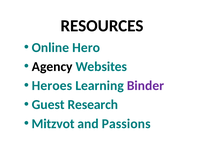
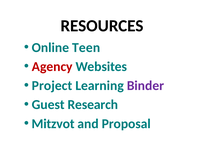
Hero: Hero -> Teen (86, 48)
Agency colour: black -> red (52, 67)
Heroes: Heroes -> Project (52, 86)
Passions: Passions -> Proposal (126, 124)
